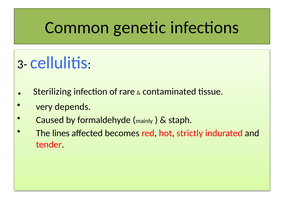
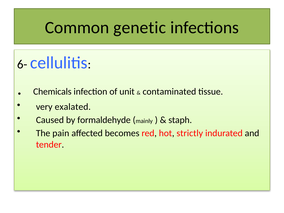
3-: 3- -> 6- (22, 64)
Sterilizing: Sterilizing -> Chemicals (52, 92)
rare: rare -> unit (127, 92)
depends: depends -> exalated (73, 107)
lines: lines -> pain (61, 133)
